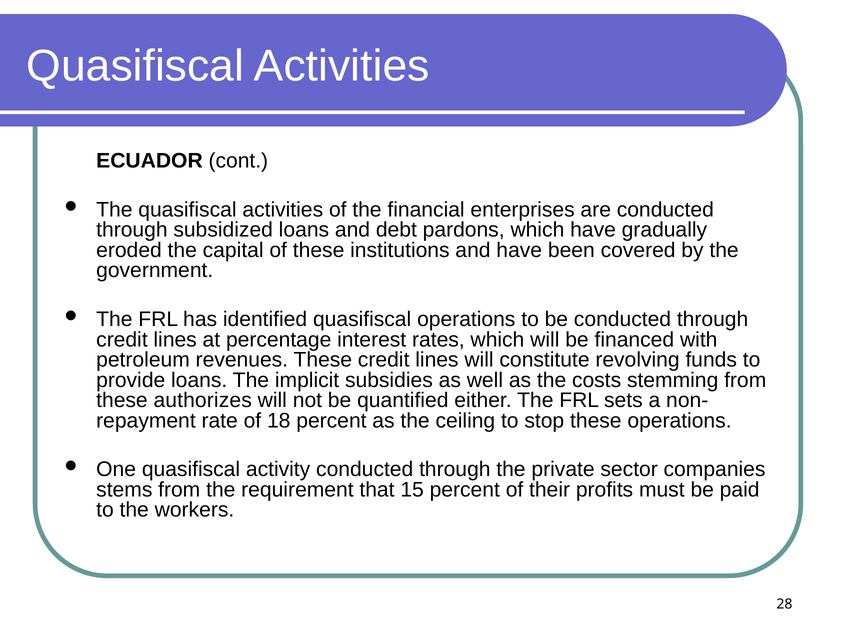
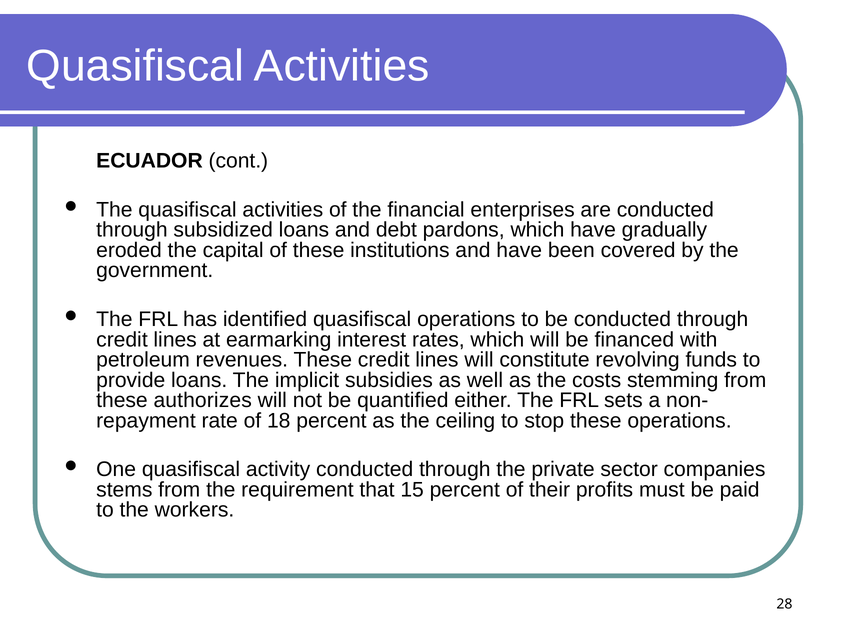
percentage: percentage -> earmarking (279, 340)
